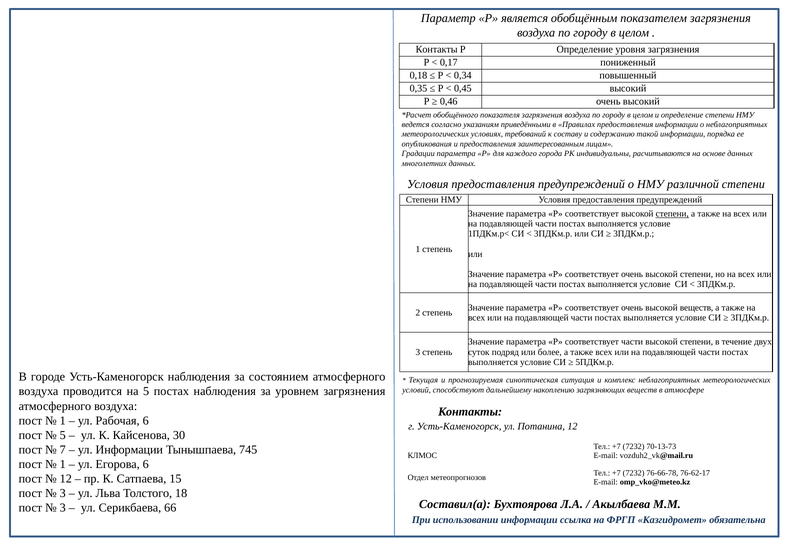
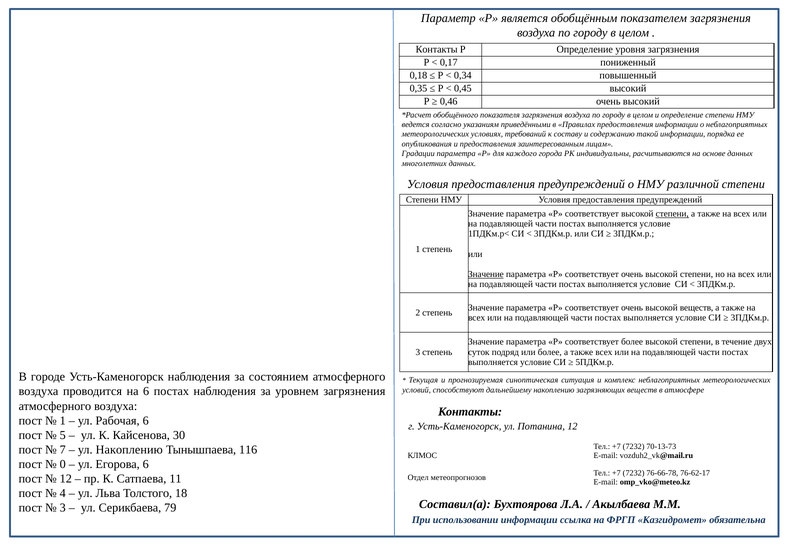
Значение underline: none -> present (486, 274)
соответствует части: части -> более (632, 342)
на 5: 5 -> 6 (146, 392)
ул Информации: Информации -> Накоплению (129, 450)
745: 745 -> 116 (248, 450)
1: 1 -> 0 (63, 464)
15: 15 -> 11 (175, 479)
3: 3 -> 4 (63, 494)
66: 66 -> 79 (170, 508)
